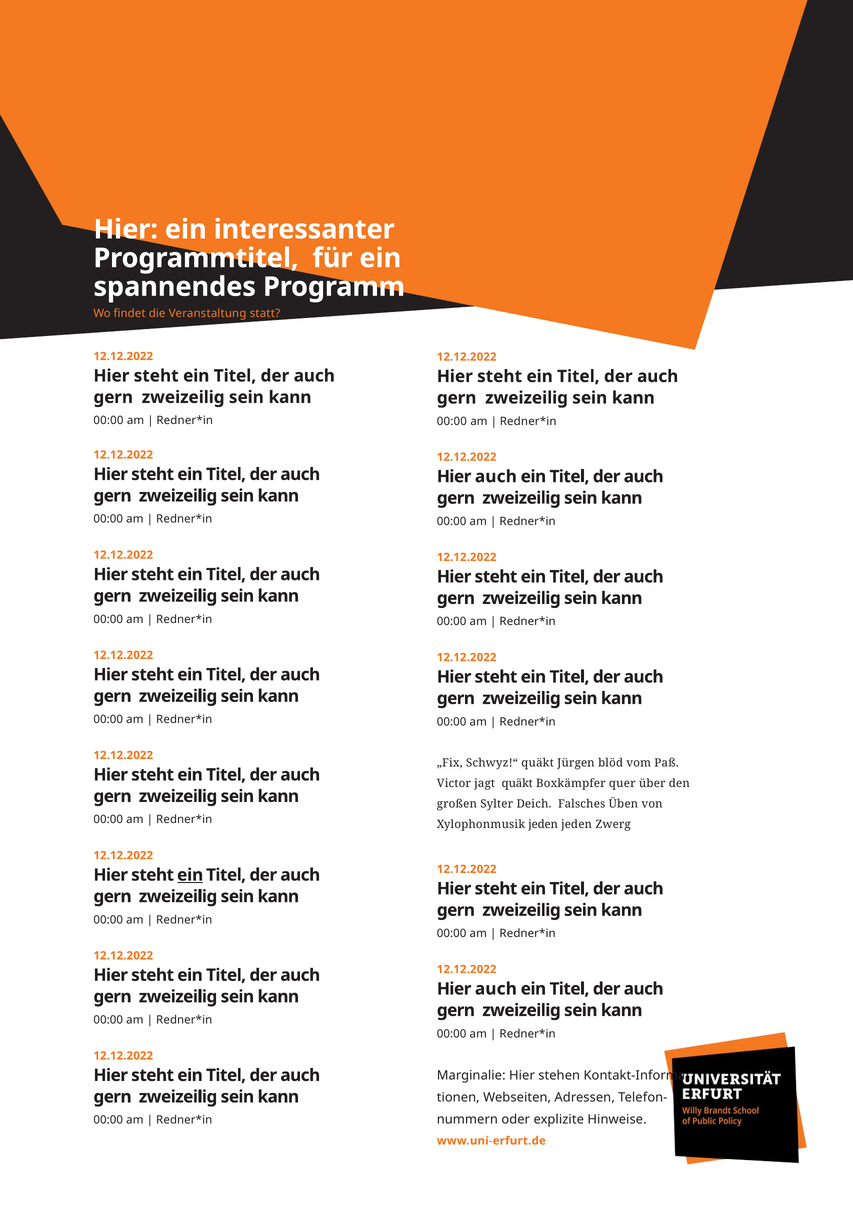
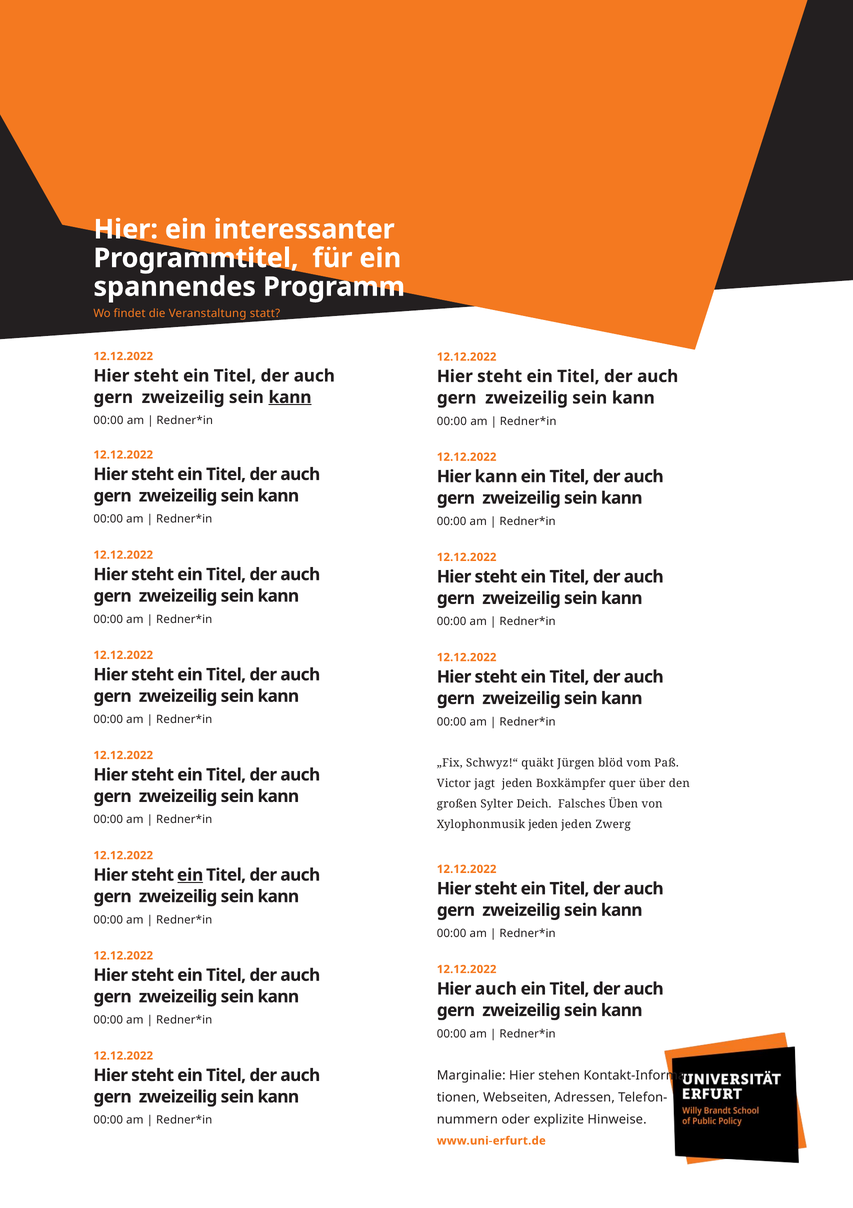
kann underline: none -> present (290, 397)
auch: auch -> kann (496, 476)
jagt quäkt: quäkt -> jeden (517, 783)
